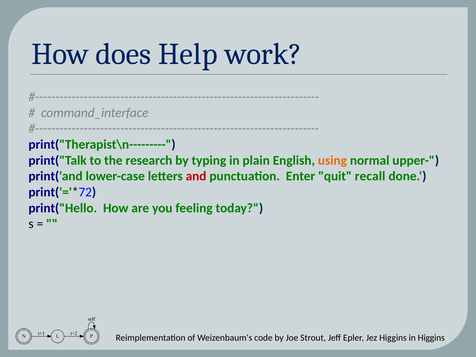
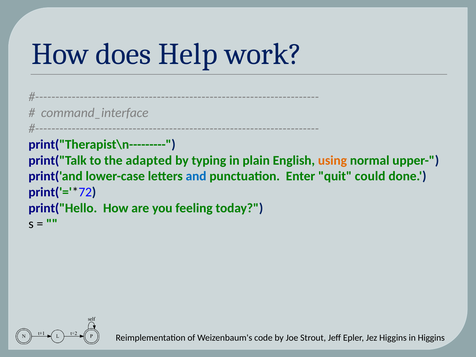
research: research -> adapted (149, 160)
and colour: red -> blue (196, 176)
recall: recall -> could (370, 176)
